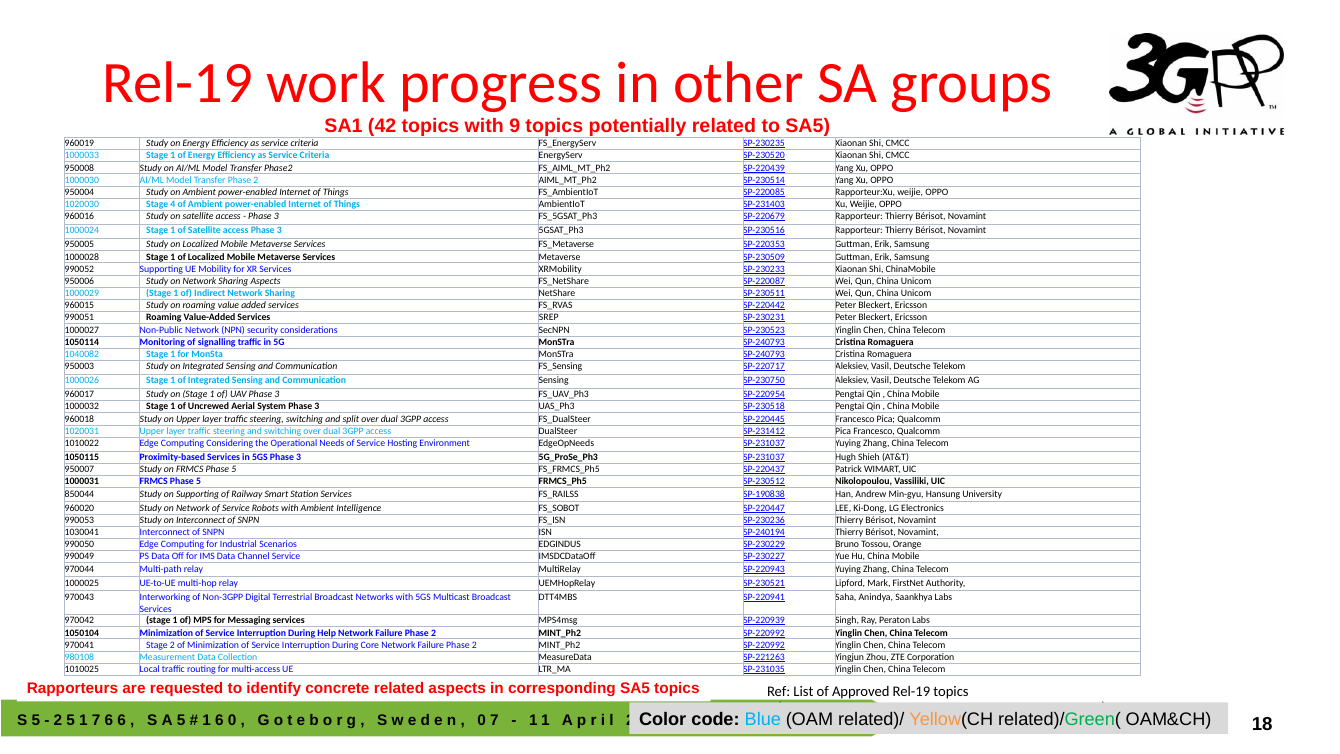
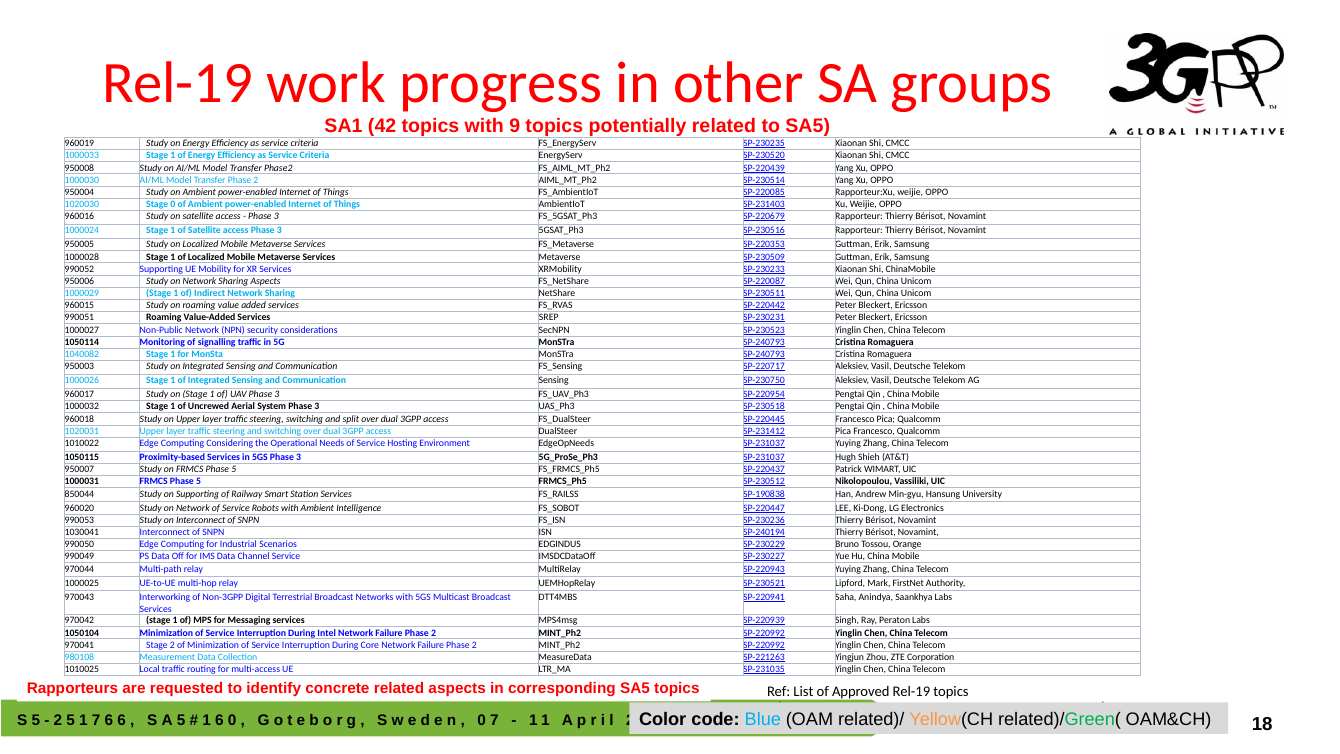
Stage 4: 4 -> 0 (173, 204)
Help: Help -> Intel (327, 633)
